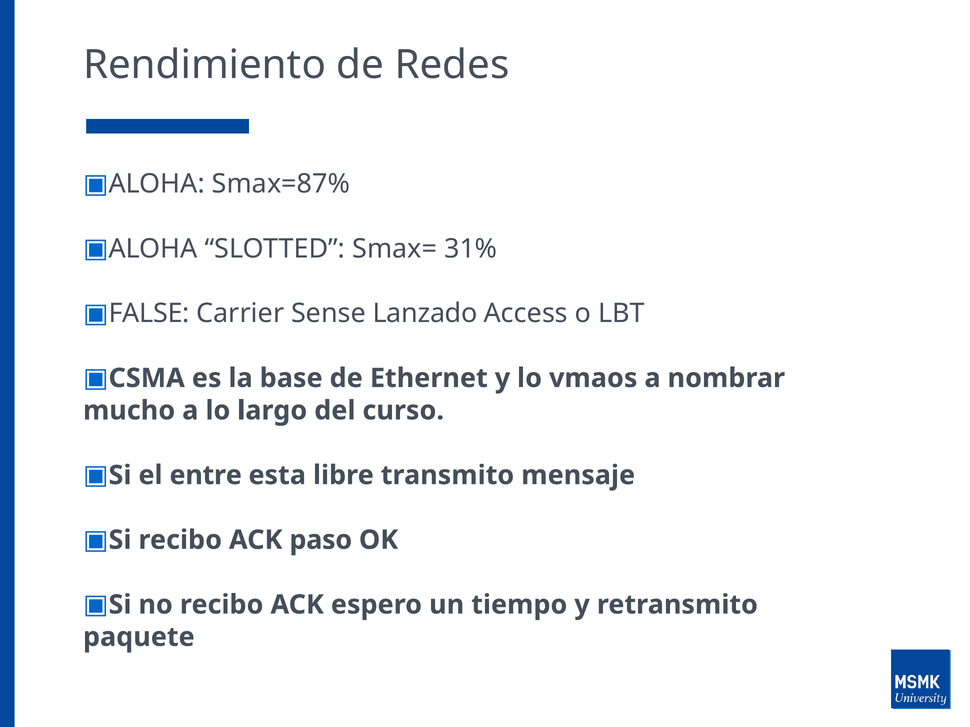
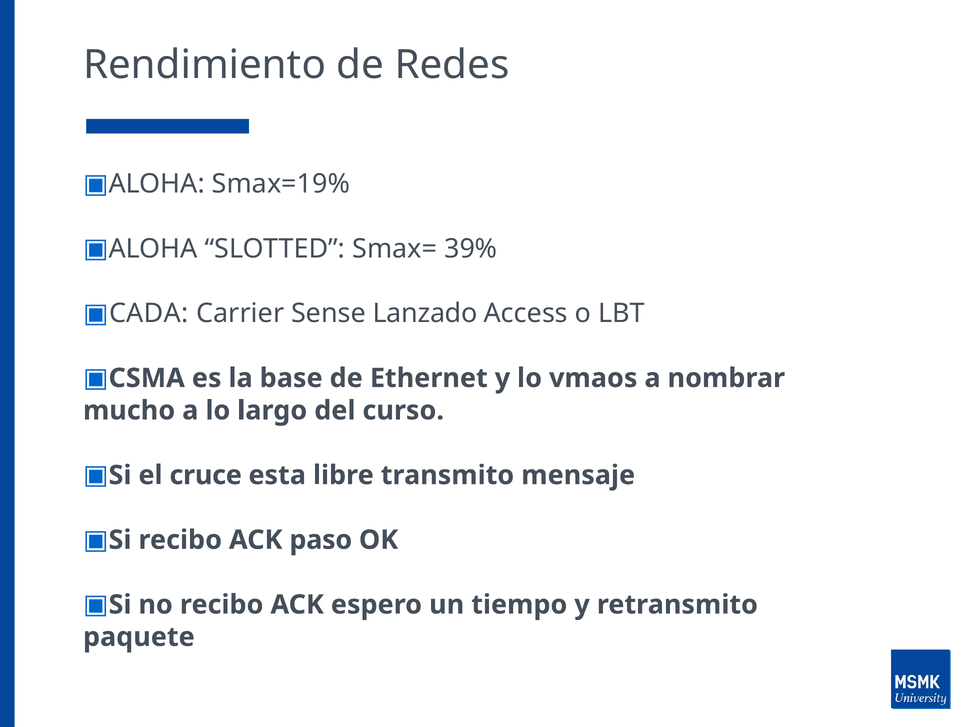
Smax=87%: Smax=87% -> Smax=19% (281, 184)
31%: 31% -> 39% (471, 249)
FALSE: FALSE -> CADA (149, 314)
entre: entre -> cruce (206, 476)
